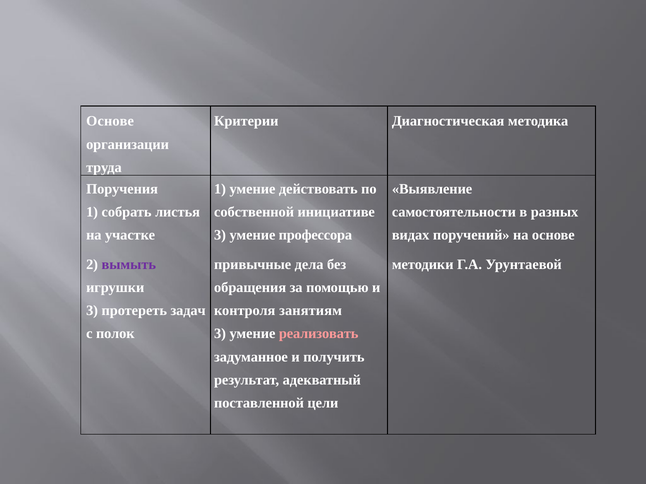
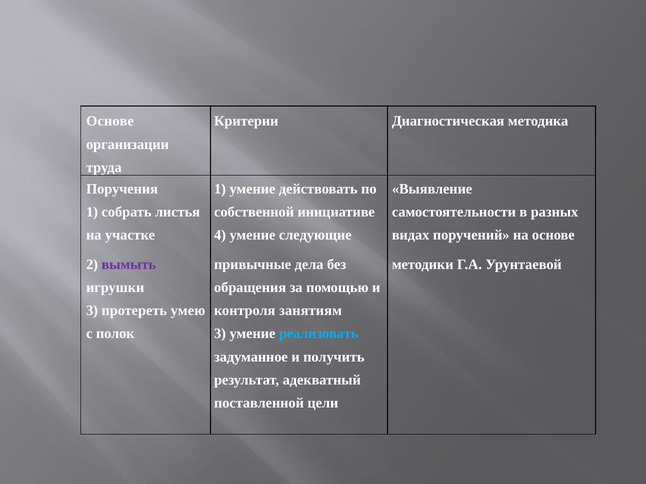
участке 3: 3 -> 4 (220, 236)
профессора: профессора -> следующие (315, 236)
задач: задач -> умею (188, 311)
реализовать colour: pink -> light blue (319, 334)
